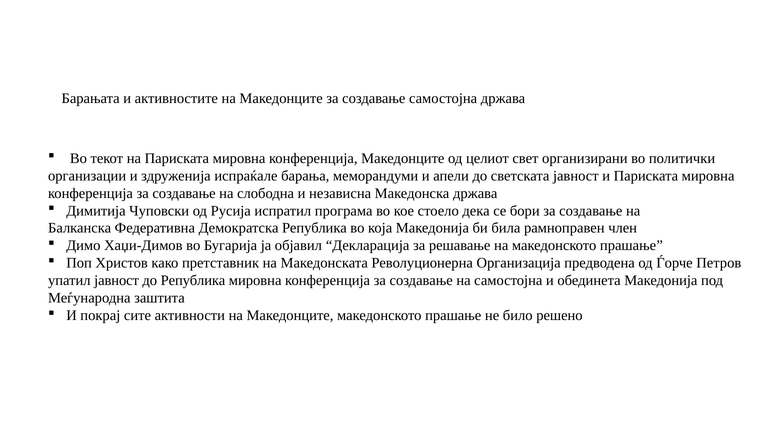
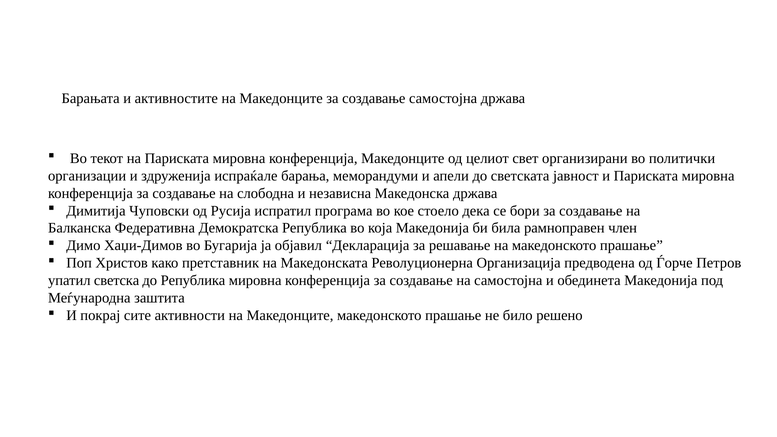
упатил јавност: јавност -> светска (117, 281)
